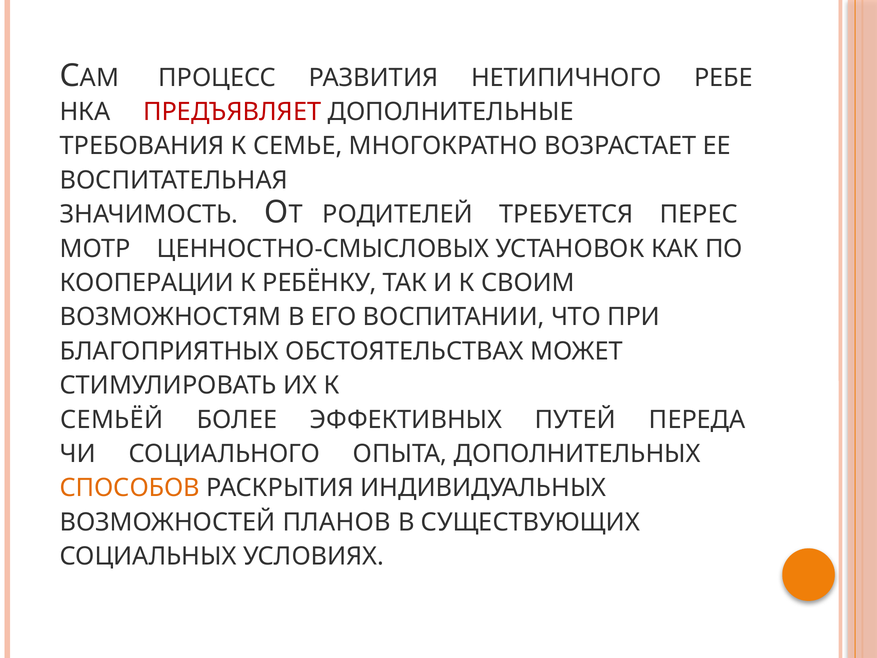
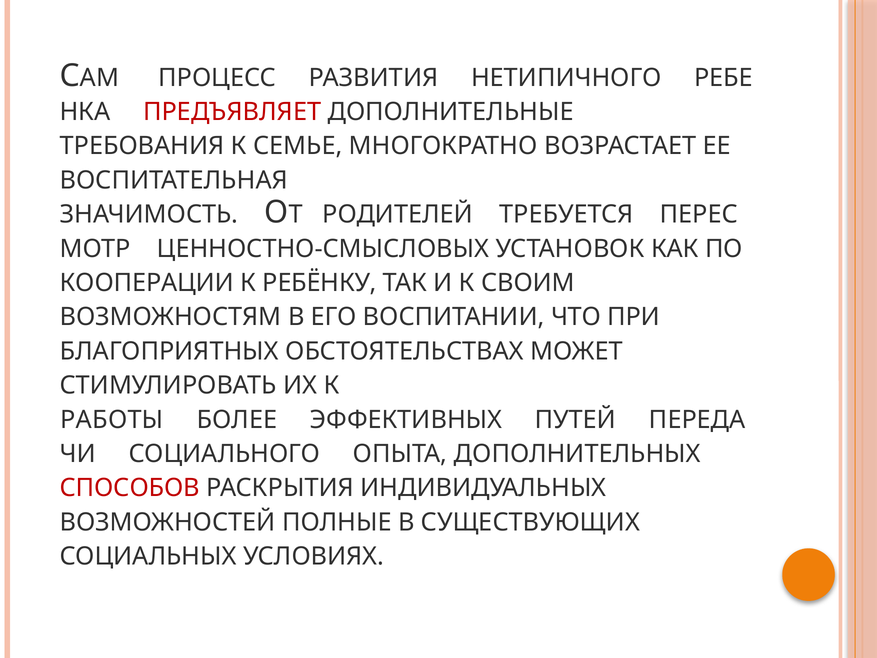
СЕМЬЁЙ: СЕМЬЁЙ -> РАБОТЫ (112, 420)
СПОСОБОВ colour: orange -> red (130, 488)
ПЛАНОВ: ПЛАНОВ -> ПОЛНЫЕ (337, 522)
